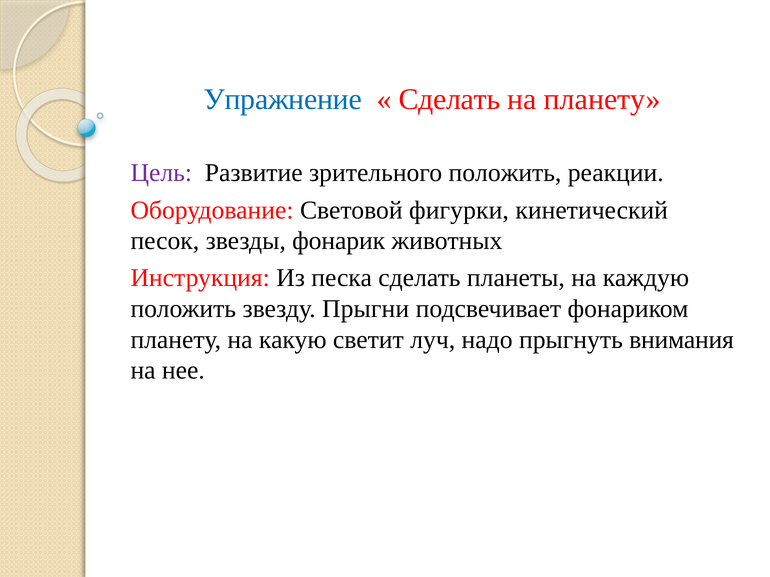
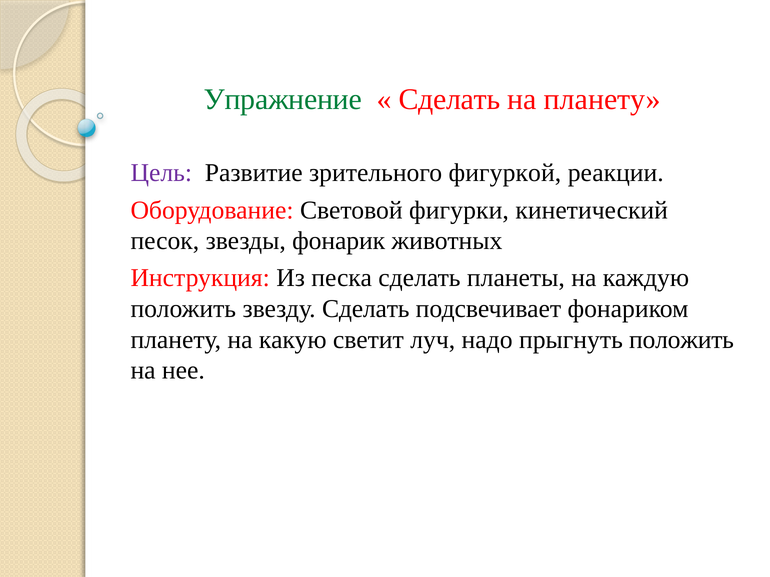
Упражнение colour: blue -> green (283, 99)
зрительного положить: положить -> фигуркой (505, 173)
звезду Прыгни: Прыгни -> Сделать (366, 309)
прыгнуть внимания: внимания -> положить (682, 340)
